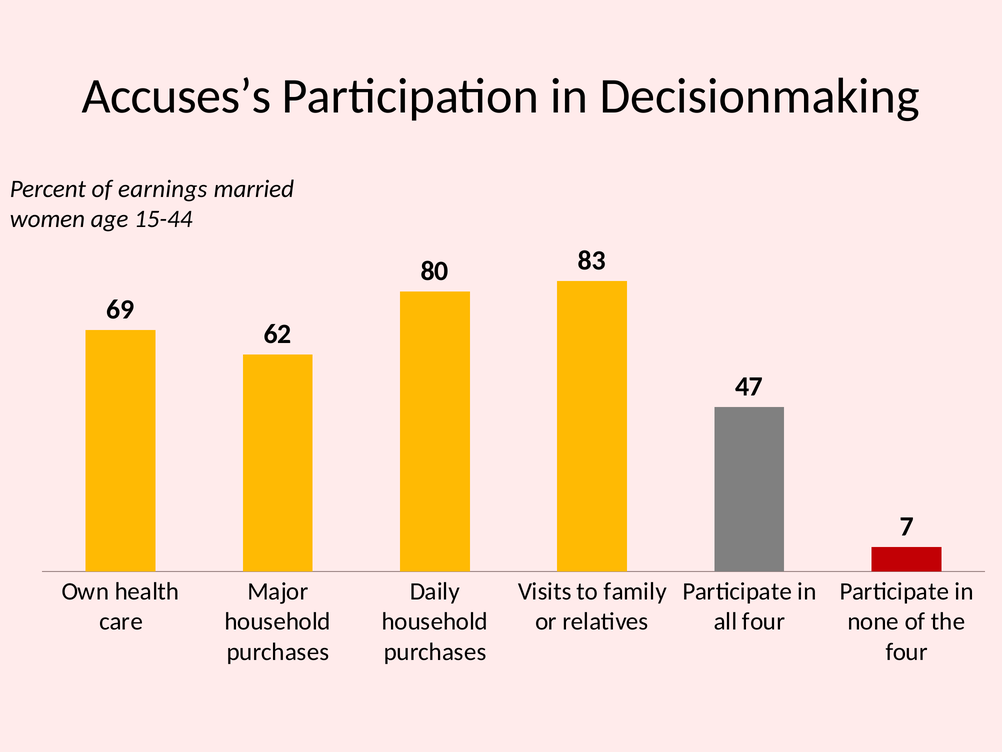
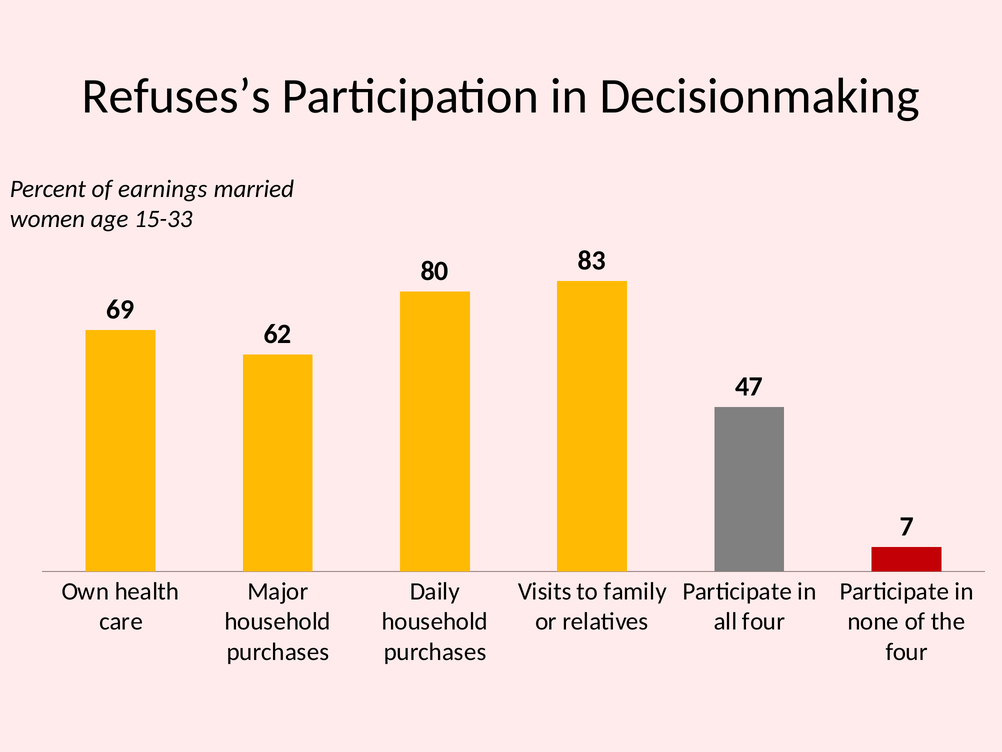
Accuses’s: Accuses’s -> Refuses’s (176, 96)
15-44: 15-44 -> 15-33 (163, 219)
